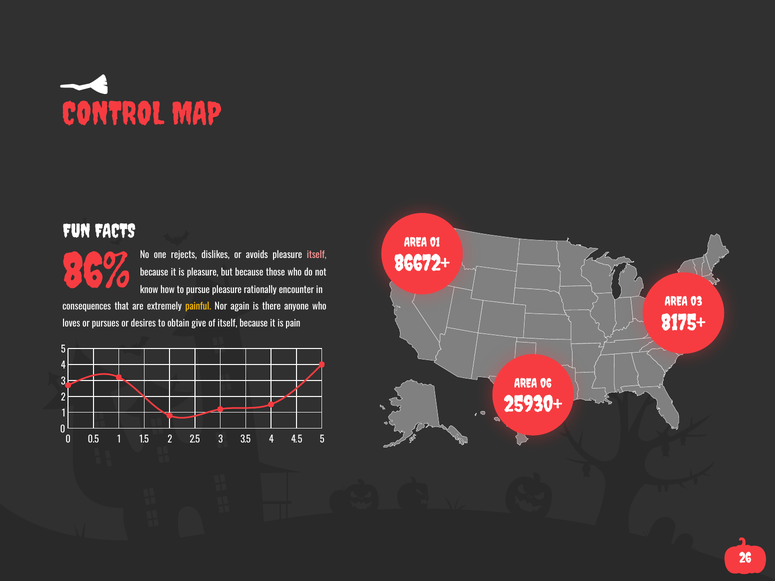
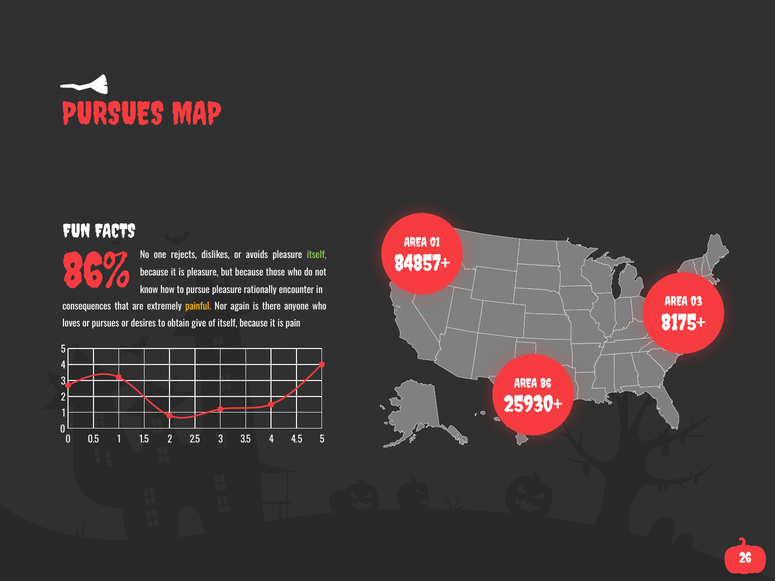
CONTROL: CONTROL -> PURSUES (113, 114)
itself colour: pink -> light green (317, 255)
86672+: 86672+ -> 84857+ (422, 263)
06: 06 -> 86 (546, 384)
